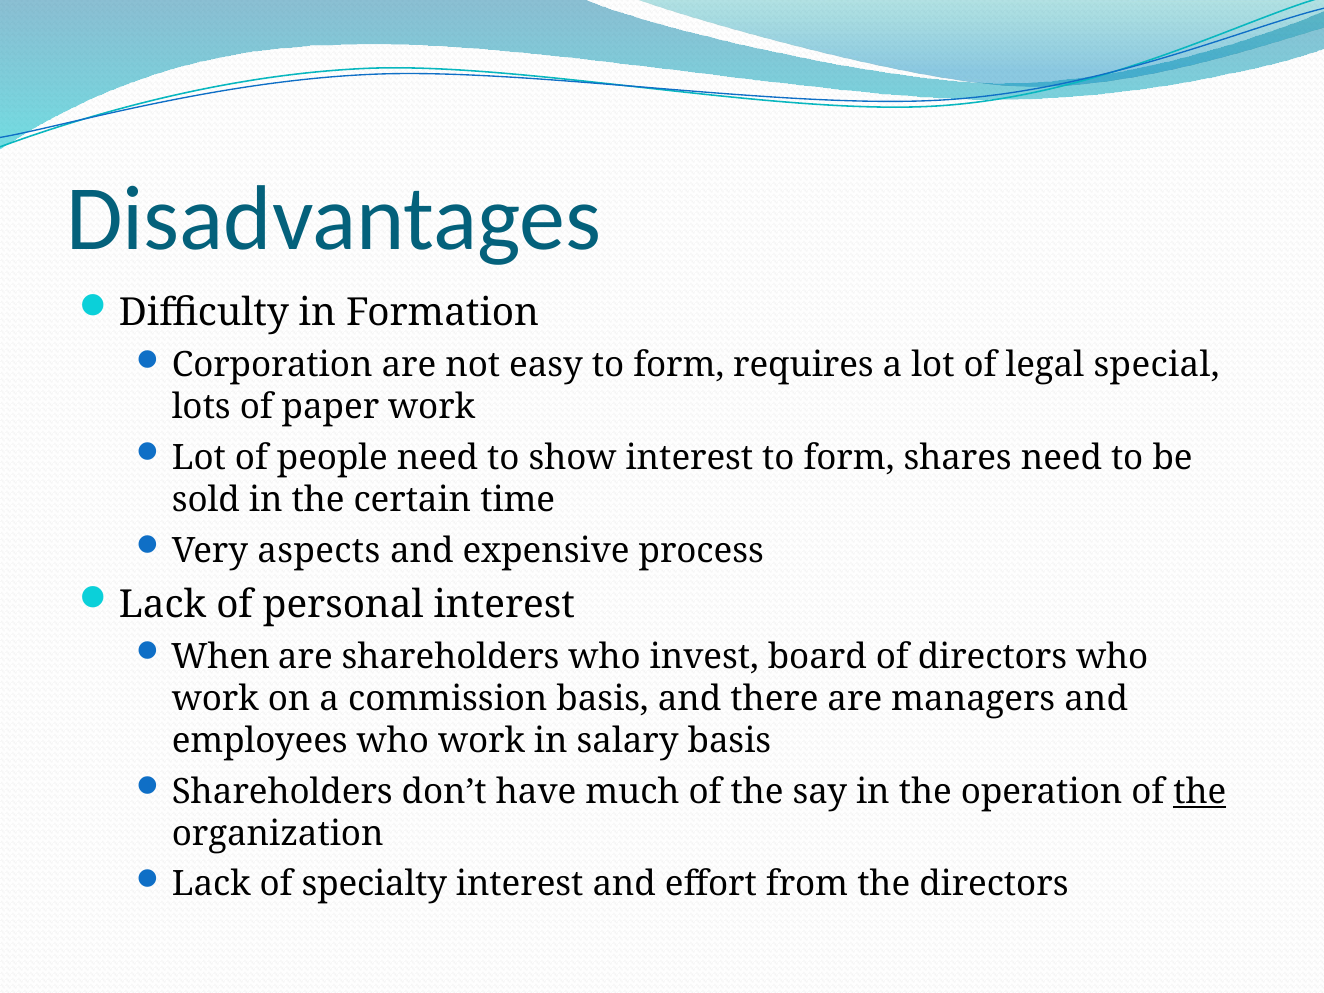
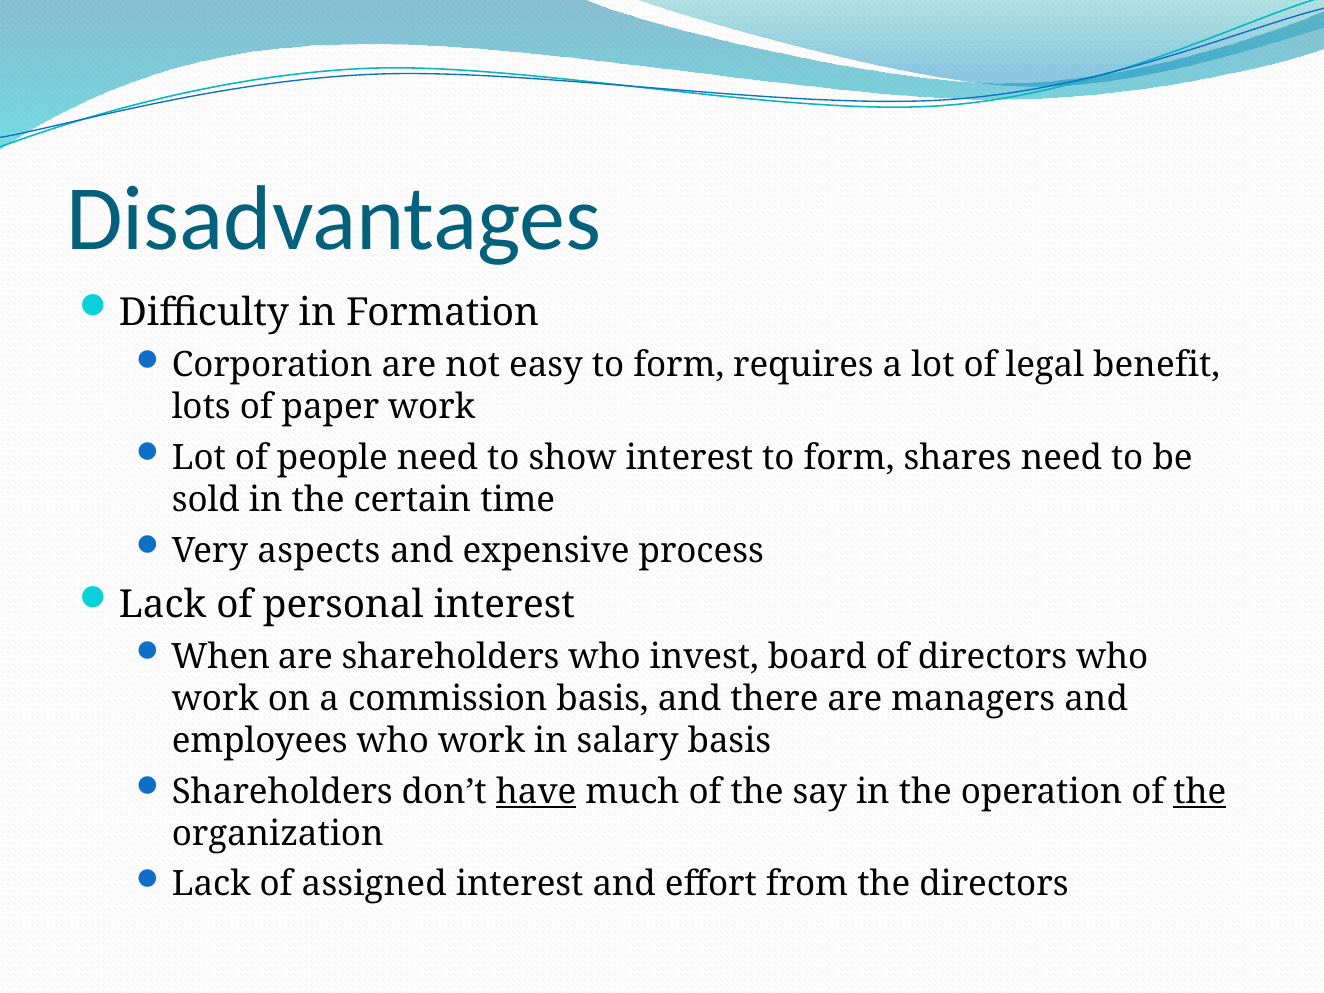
special: special -> benefit (1157, 365)
have underline: none -> present (536, 792)
specialty: specialty -> assigned (374, 884)
